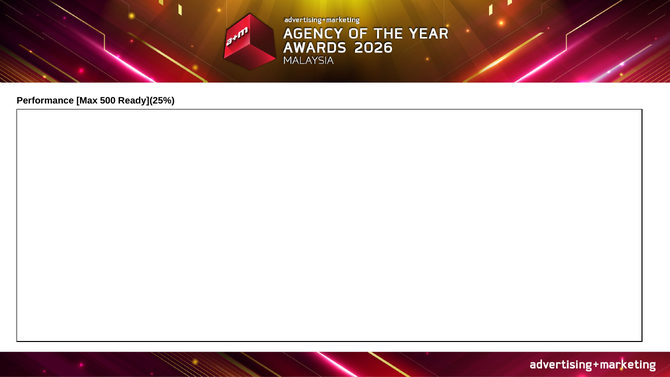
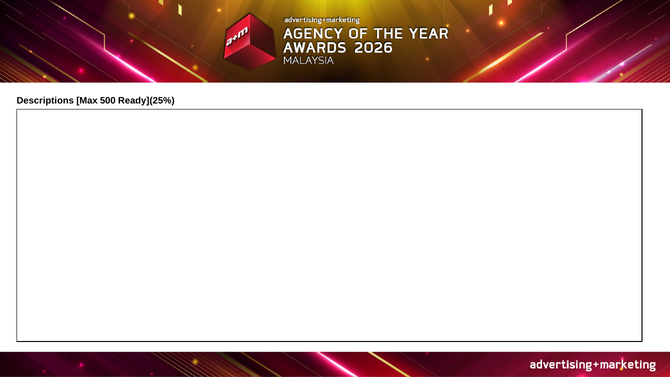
Performance: Performance -> Descriptions (45, 101)
